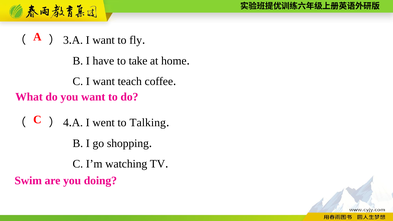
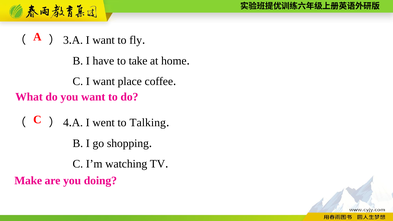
teach: teach -> place (130, 81)
Swim: Swim -> Make (28, 181)
